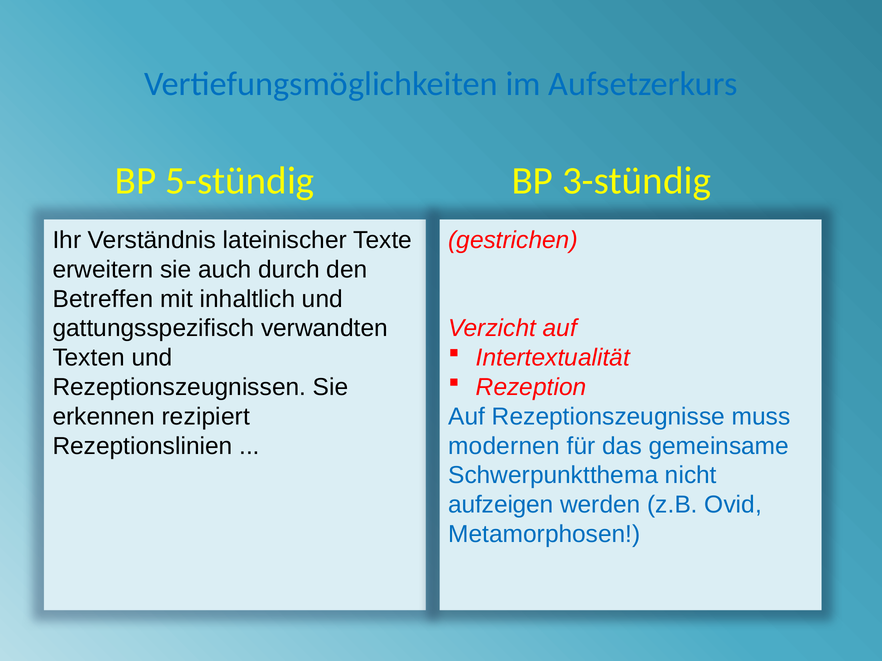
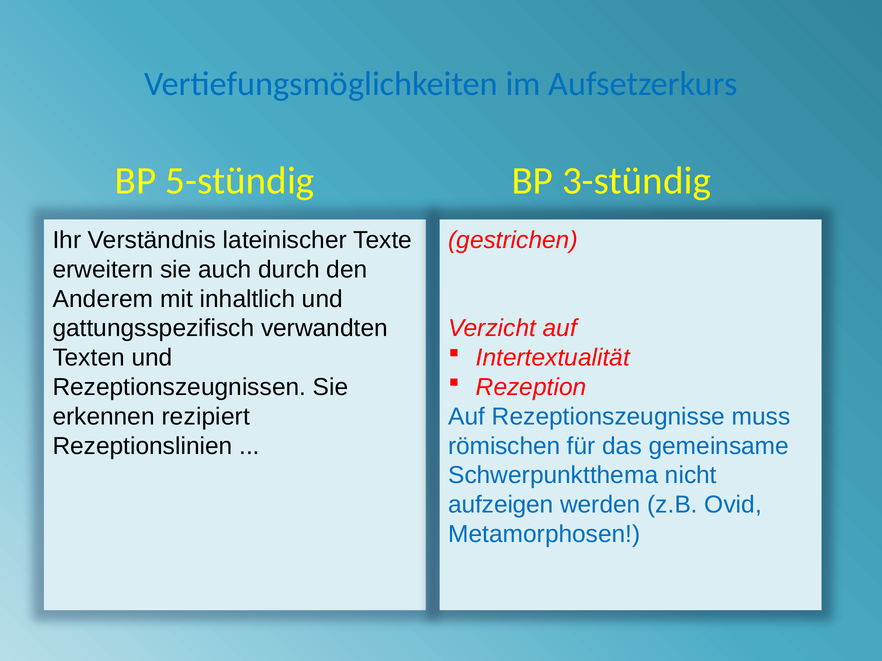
Betreffen: Betreffen -> Anderem (103, 299)
modernen: modernen -> römischen (504, 446)
